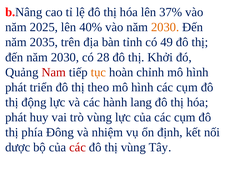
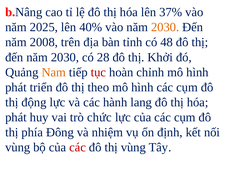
2035: 2035 -> 2008 (44, 42)
49: 49 -> 48 (167, 42)
Nam colour: red -> orange (54, 72)
tục colour: orange -> red (98, 72)
trò vùng: vùng -> chức (99, 117)
dược: dược -> vùng (18, 147)
